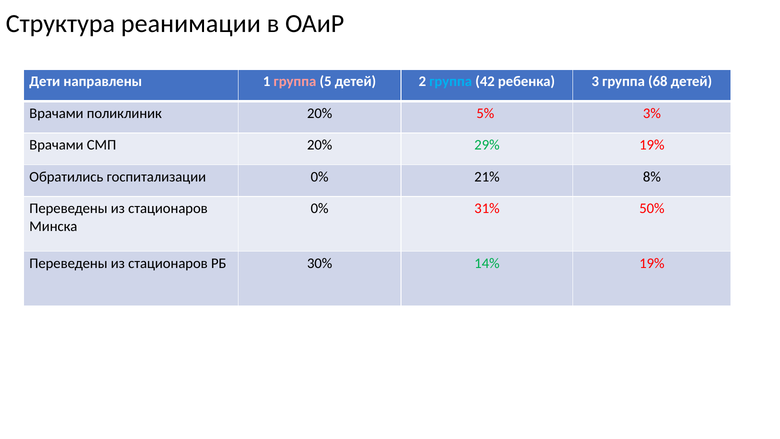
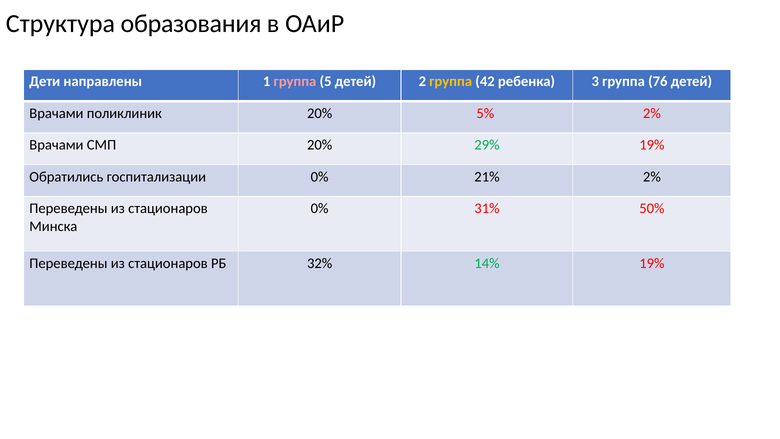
реанимации: реанимации -> образования (191, 24)
группа colour: light blue -> yellow (451, 82)
68: 68 -> 76 (658, 82)
5% 3%: 3% -> 2% (652, 113)
21% 8%: 8% -> 2% (652, 177)
30%: 30% -> 32% (320, 263)
